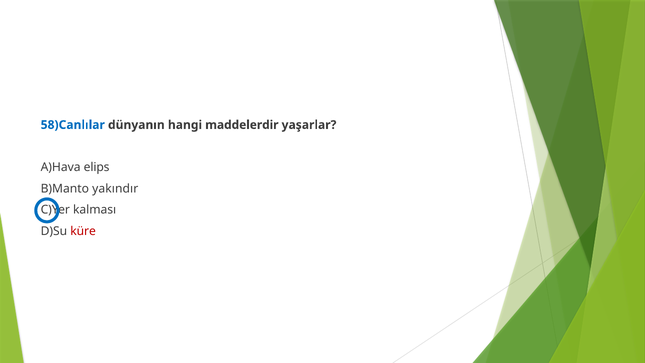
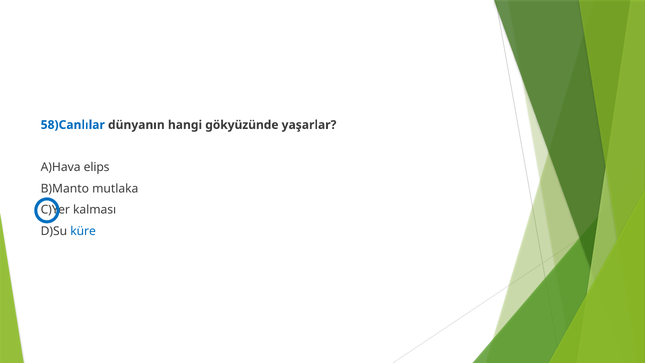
maddelerdir: maddelerdir -> gökyüzünde (242, 125)
yakındır: yakındır -> mutlaka (115, 189)
küre colour: red -> blue (83, 231)
